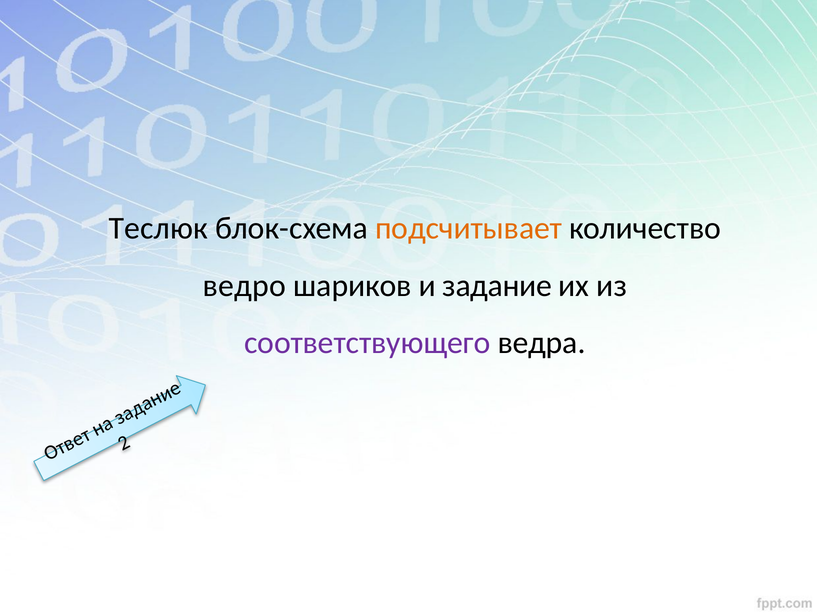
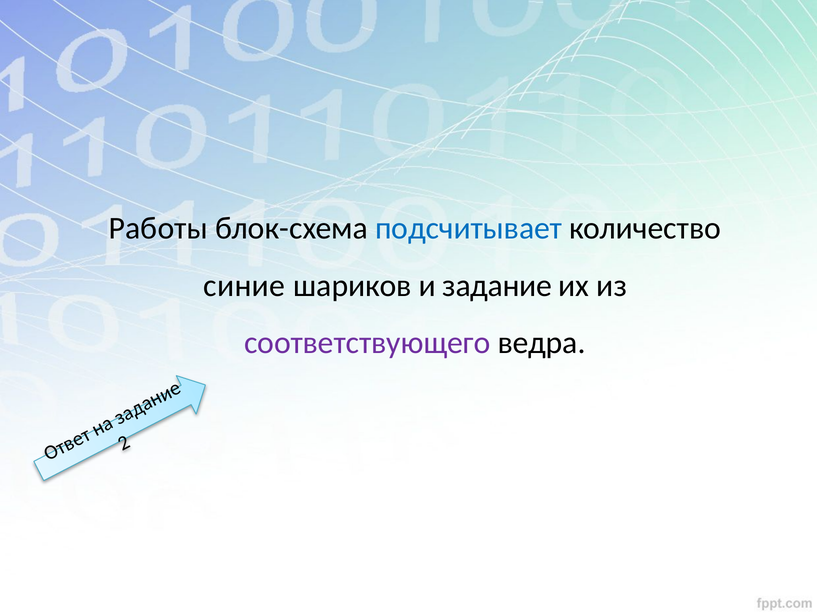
Теслюк: Теслюк -> Работы (158, 228)
подсчитывает colour: orange -> blue (469, 228)
ведро: ведро -> синие (244, 286)
